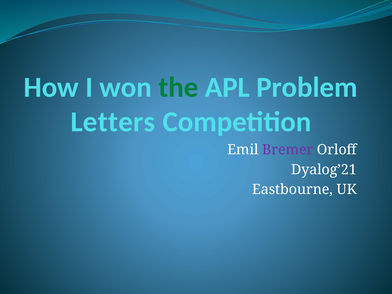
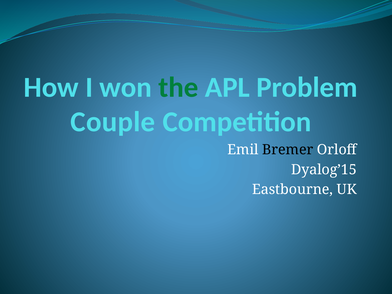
Letters: Letters -> Couple (113, 122)
Bremer colour: purple -> black (288, 150)
Dyalog’21: Dyalog’21 -> Dyalog’15 (324, 170)
